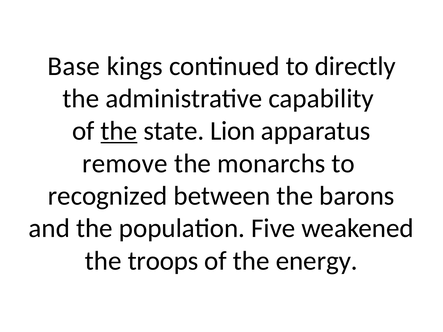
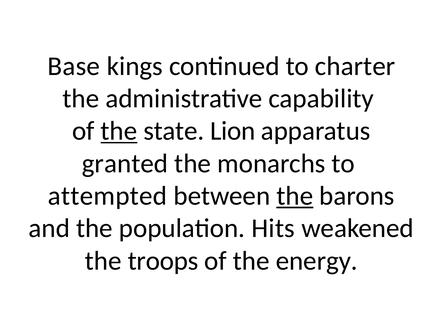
directly: directly -> charter (355, 66)
remove: remove -> granted (125, 164)
recognized: recognized -> attempted (108, 196)
the underline: none -> present (295, 196)
Five: Five -> Hits (273, 229)
